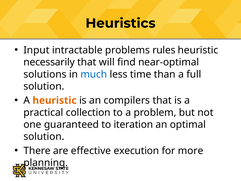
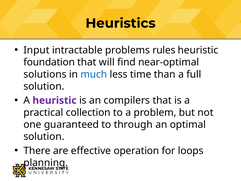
necessarily: necessarily -> foundation (49, 62)
heuristic colour: orange -> purple (55, 100)
iteration: iteration -> through (133, 124)
execution: execution -> operation (136, 151)
more: more -> loops (191, 151)
